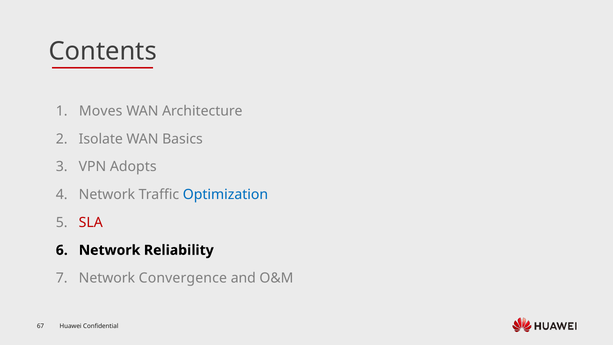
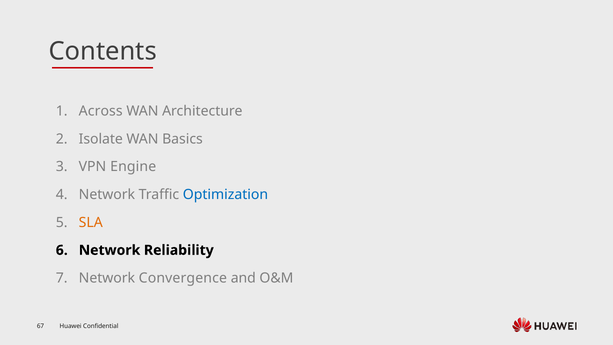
Moves: Moves -> Across (101, 111)
Adopts: Adopts -> Engine (133, 167)
SLA colour: red -> orange (91, 222)
